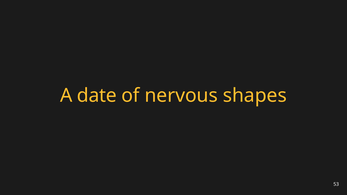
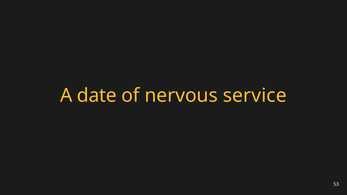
shapes: shapes -> service (255, 96)
